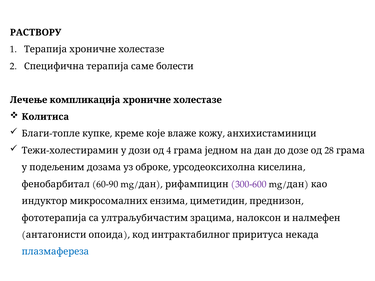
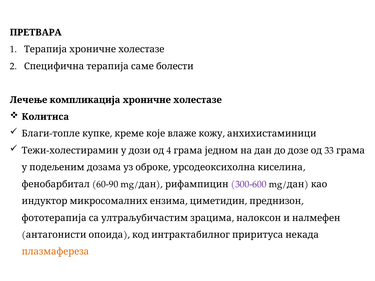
РАСТВОРУ: РАСТВОРУ -> ПРЕТВАРА (36, 32)
28: 28 -> 33 (329, 151)
плазмафереза colour: blue -> orange (55, 252)
